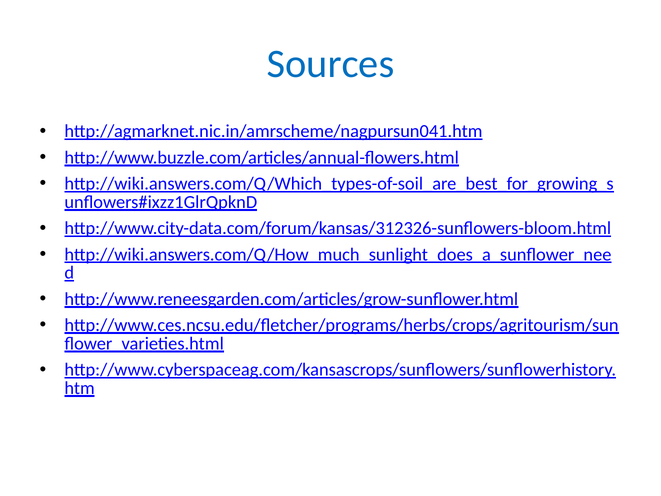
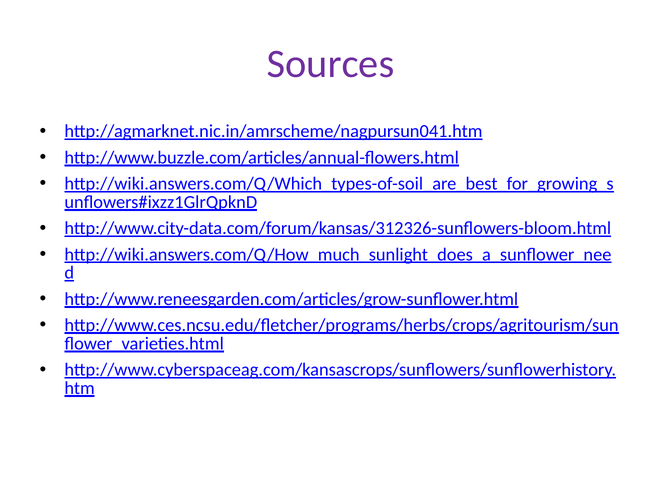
Sources colour: blue -> purple (331, 64)
